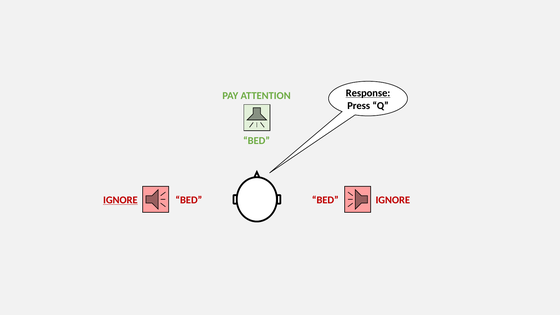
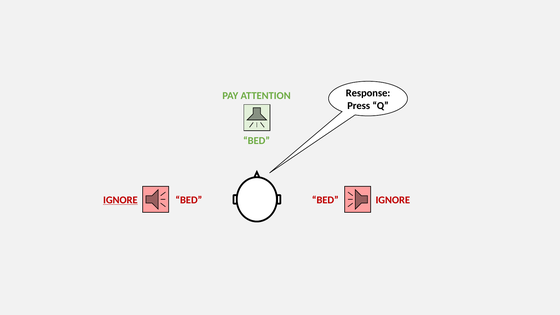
Response underline: present -> none (368, 93)
